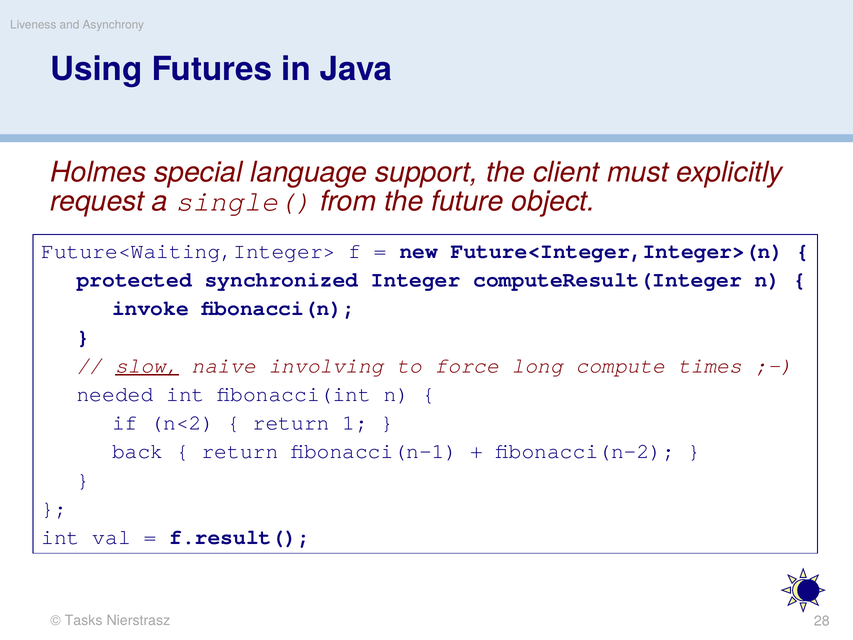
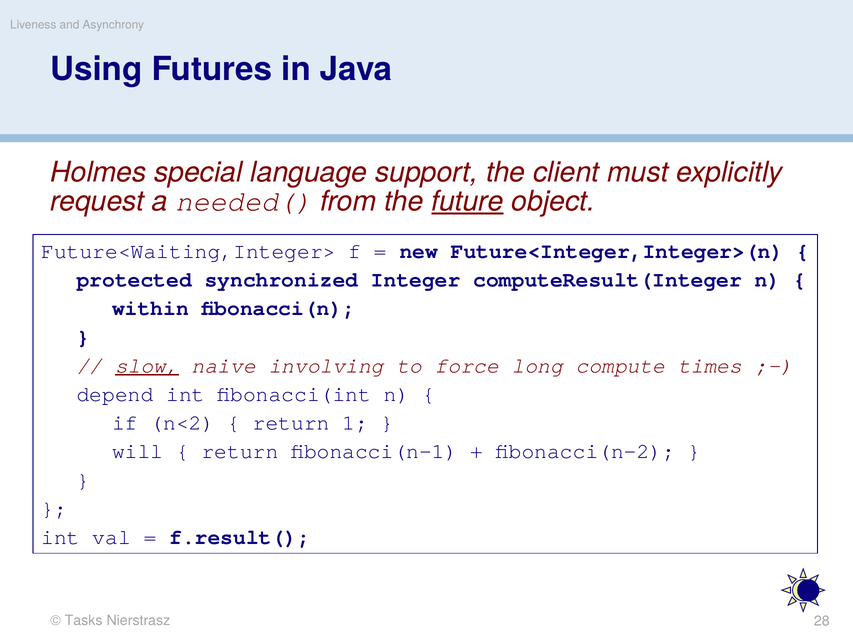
single(: single( -> needed( (244, 201)
future underline: none -> present (467, 201)
invoke: invoke -> within (150, 308)
needed: needed -> depend (115, 394)
back: back -> will (138, 451)
